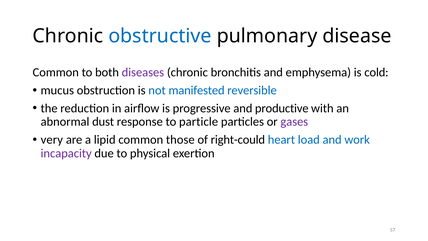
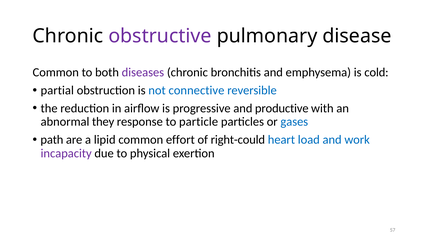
obstructive colour: blue -> purple (160, 36)
mucus: mucus -> partial (57, 90)
manifested: manifested -> connective (196, 90)
dust: dust -> they (103, 122)
gases colour: purple -> blue (294, 122)
very: very -> path (52, 140)
those: those -> effort (180, 140)
